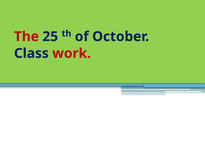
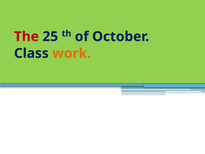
work colour: red -> orange (72, 53)
